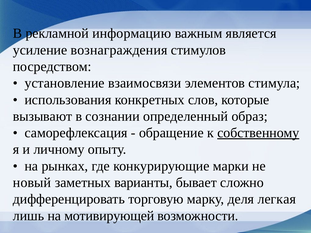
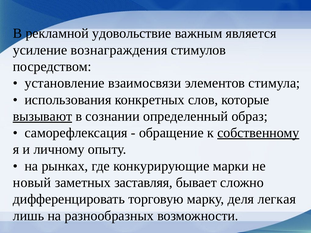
информацию: информацию -> удовольствие (132, 33)
вызывают underline: none -> present (43, 116)
варианты: варианты -> заставляя (143, 183)
мотивирующей: мотивирующей -> разнообразных (109, 216)
